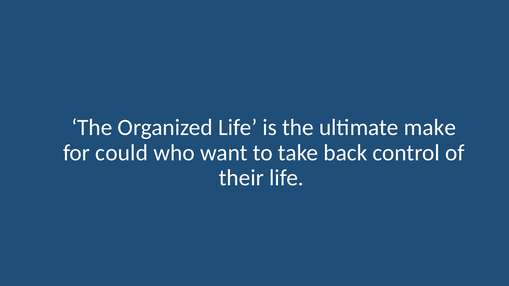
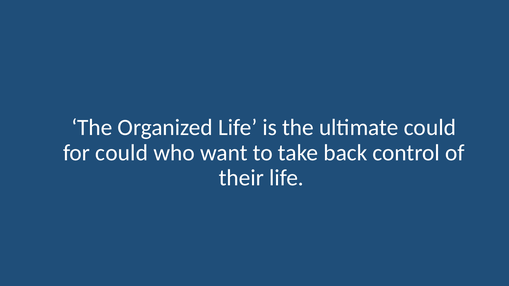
ultimate make: make -> could (430, 128)
